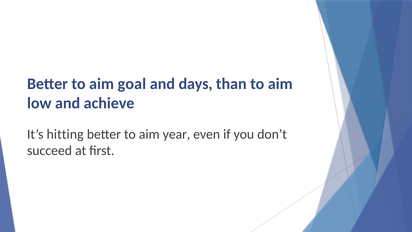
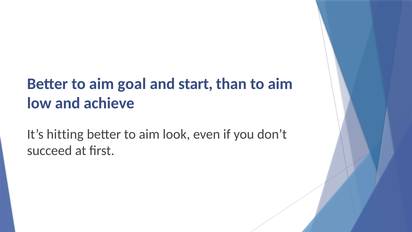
days: days -> start (196, 84)
year: year -> look (176, 134)
